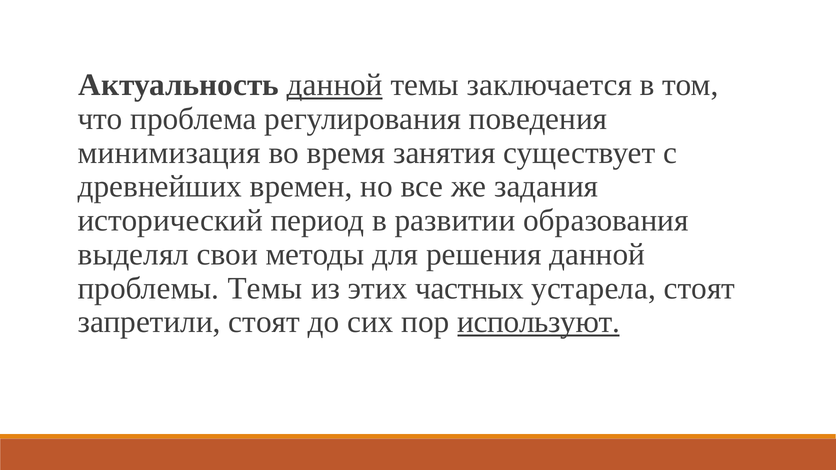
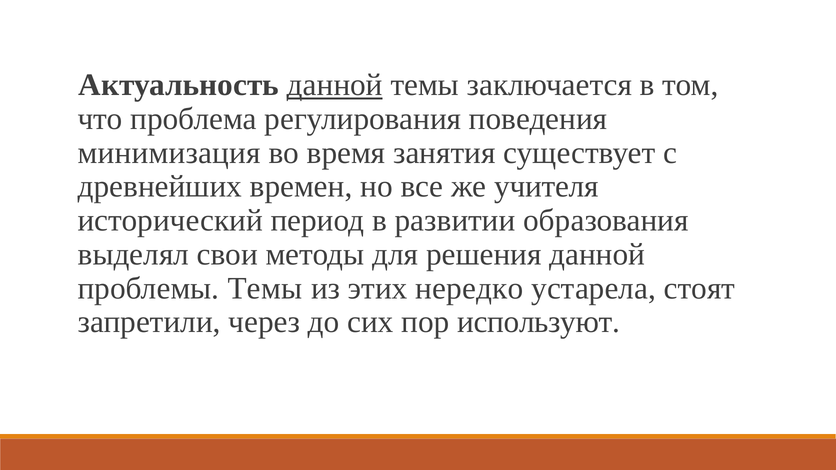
задания: задания -> учителя (546, 187)
частных: частных -> нередко (469, 288)
запретили стоят: стоят -> через (264, 322)
используют underline: present -> none (539, 322)
